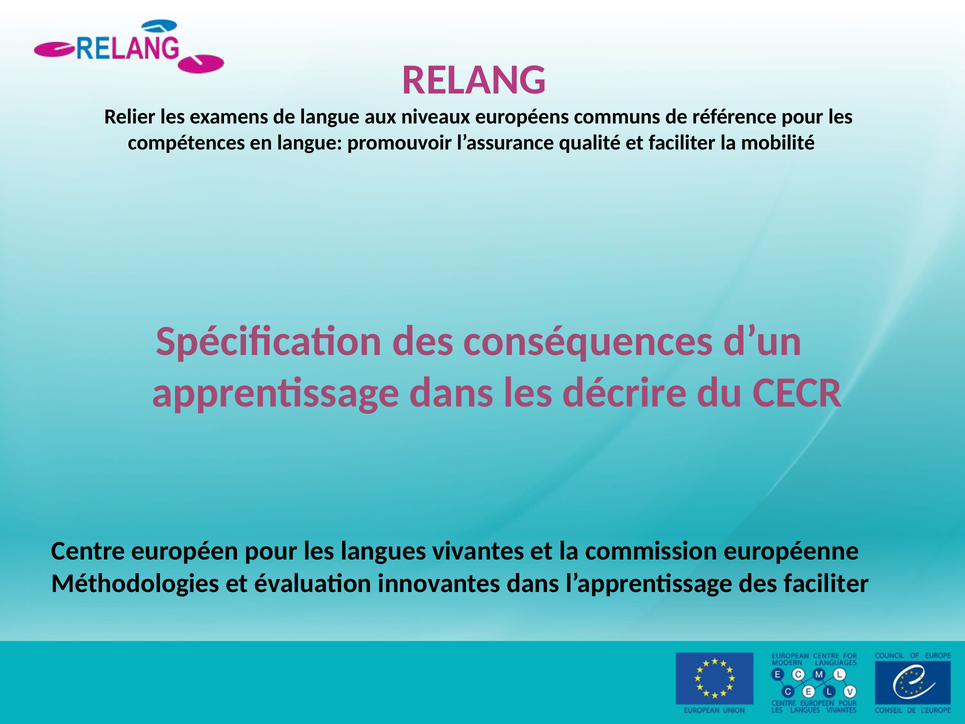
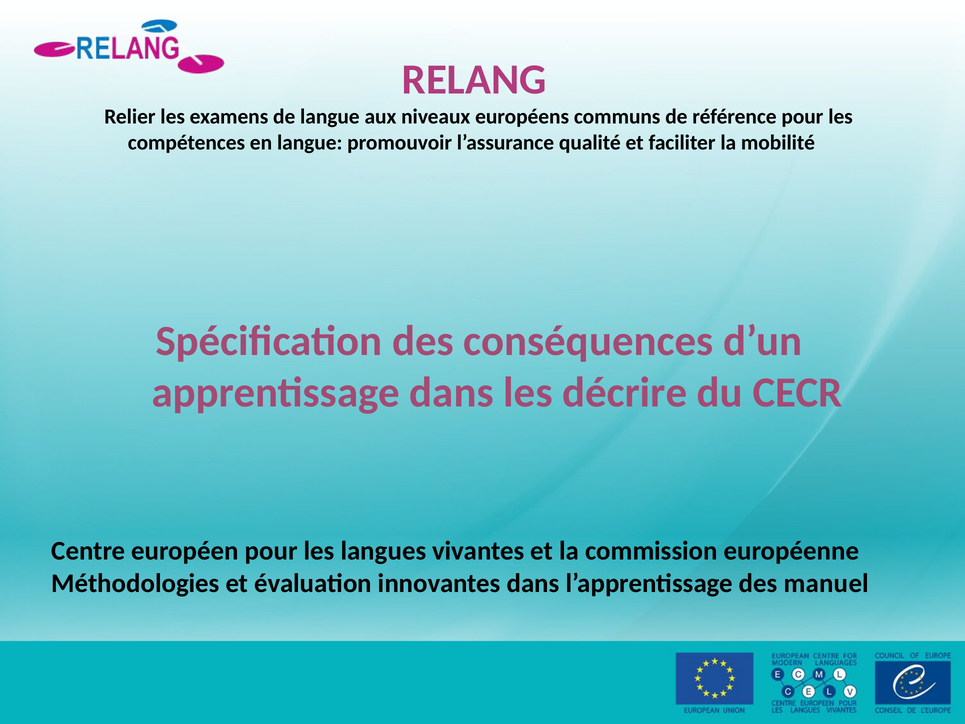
des faciliter: faciliter -> manuel (826, 583)
